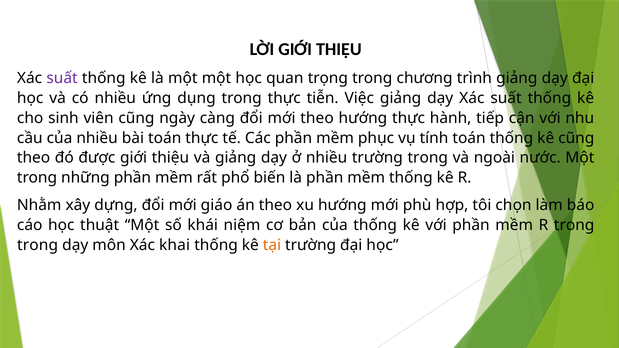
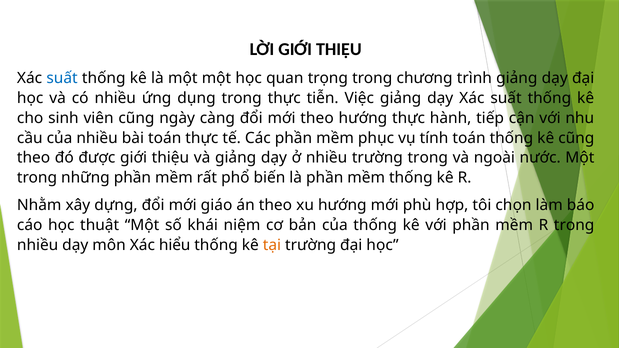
suất colour: purple -> blue (62, 78)
trọng: trọng -> nhiều (38, 245)
khai: khai -> hiểu (175, 245)
